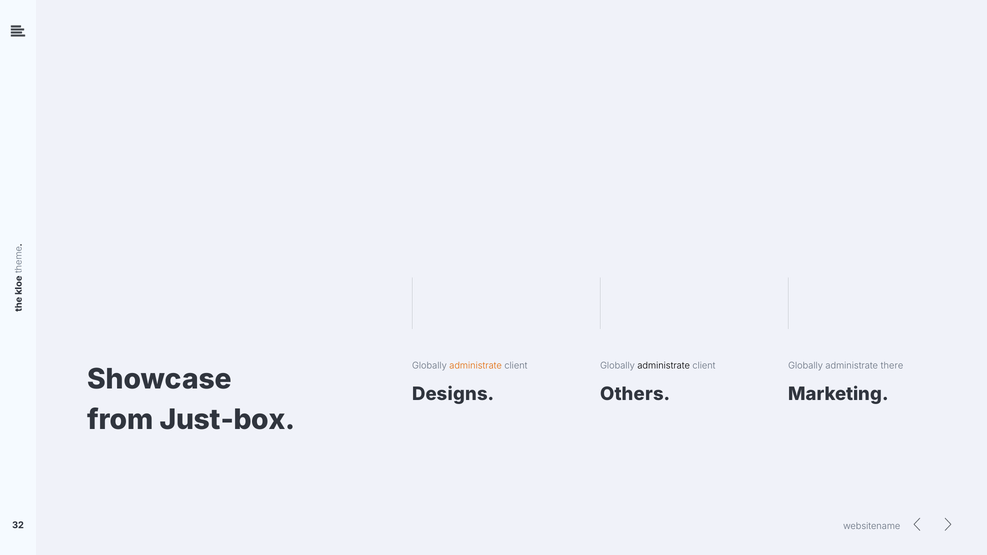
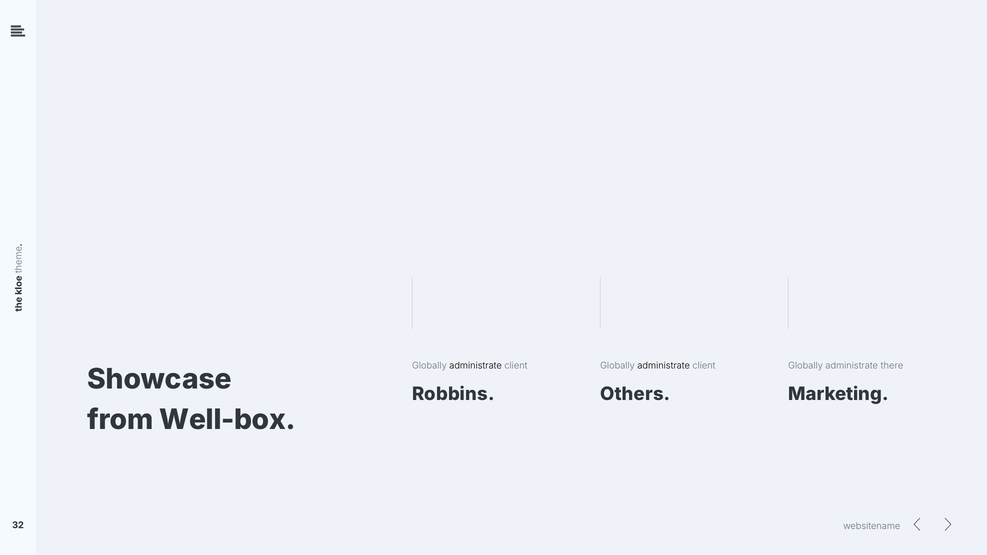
administrate colour: orange -> black (476, 366)
Designs: Designs -> Robbins (453, 394)
Just-box: Just-box -> Well-box (228, 420)
